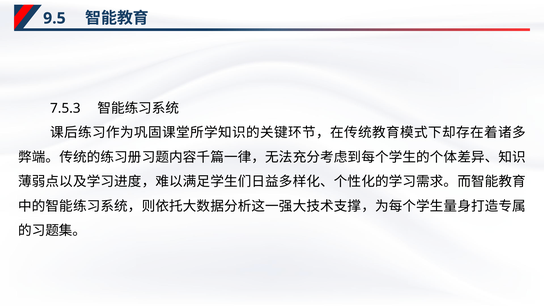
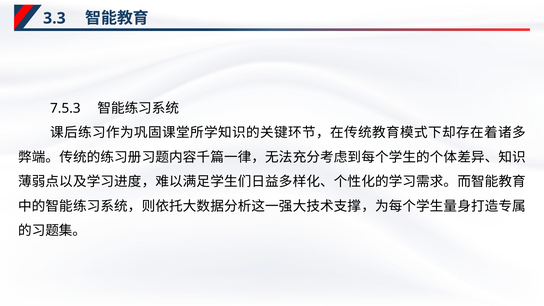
9.5: 9.5 -> 3.3 (54, 18)
